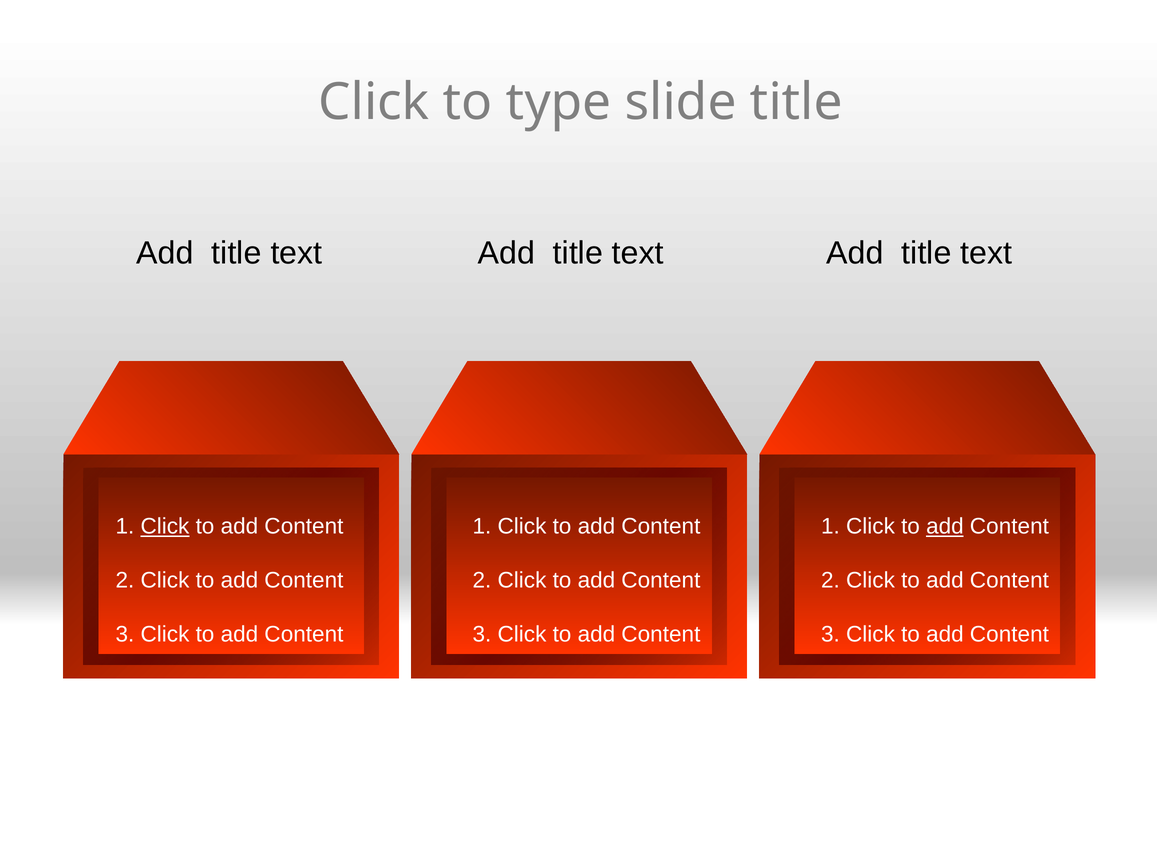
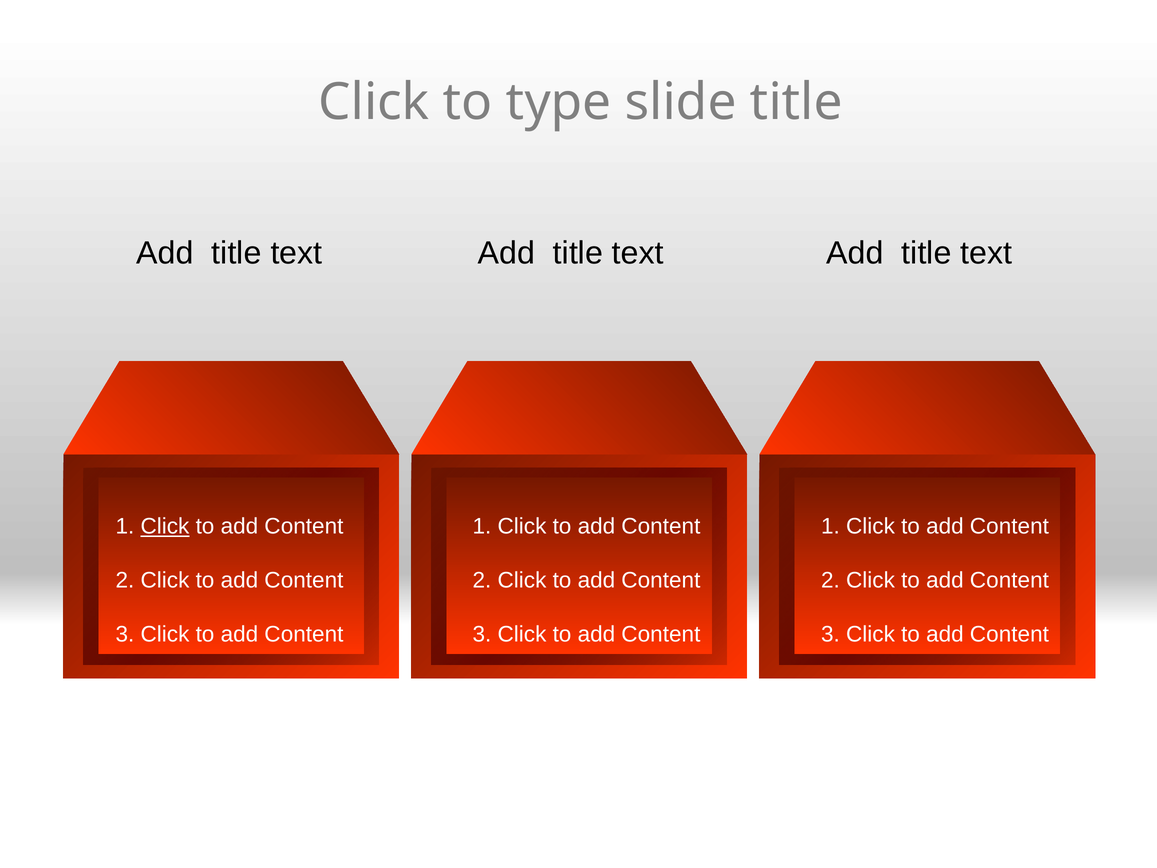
add underline: present -> none (945, 526)
